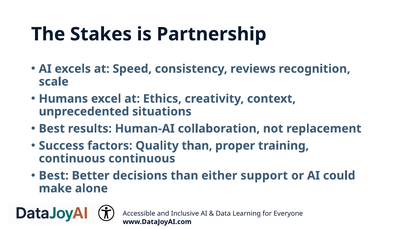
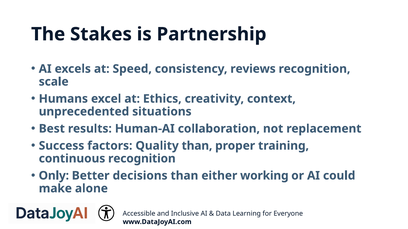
continuous continuous: continuous -> recognition (142, 159)
Best: Best -> Only (54, 176)
support: support -> working (264, 176)
